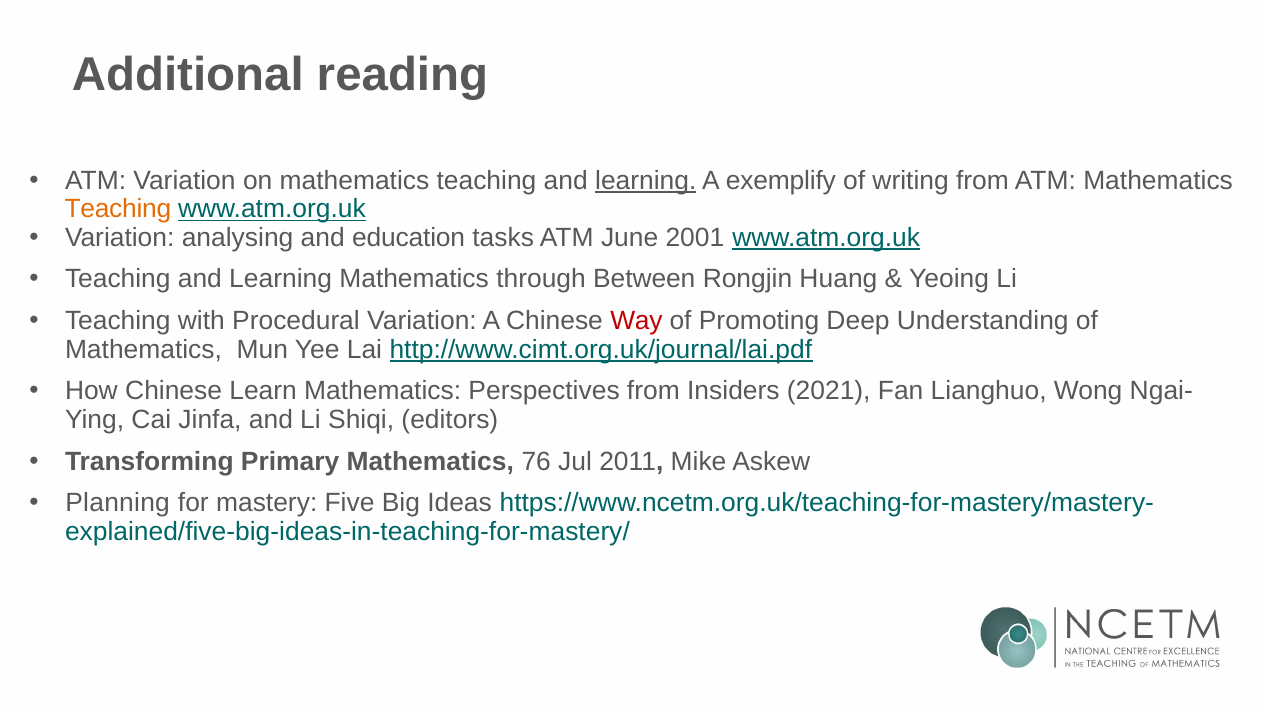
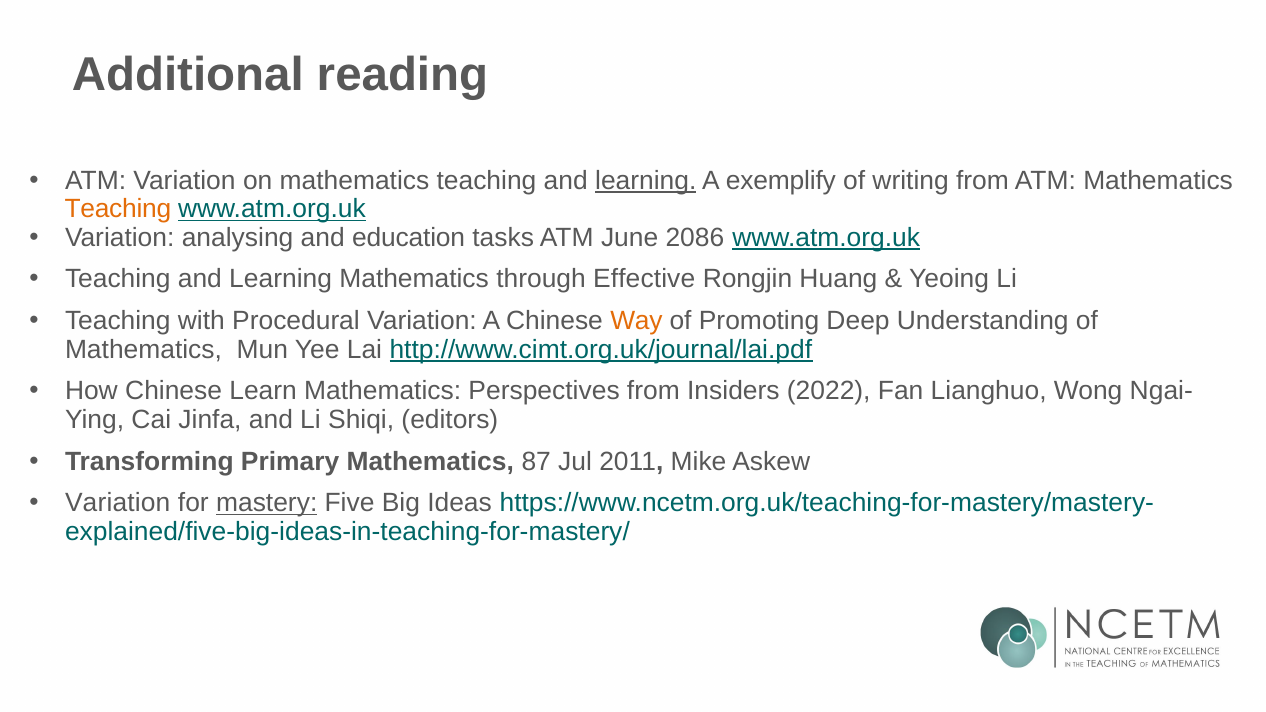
2001: 2001 -> 2086 (695, 238)
Between: Between -> Effective (644, 279)
Way colour: red -> orange (636, 321)
2021: 2021 -> 2022 (829, 391)
76: 76 -> 87 (536, 461)
Planning: Planning -> Variation (118, 503)
mastery underline: none -> present (267, 503)
